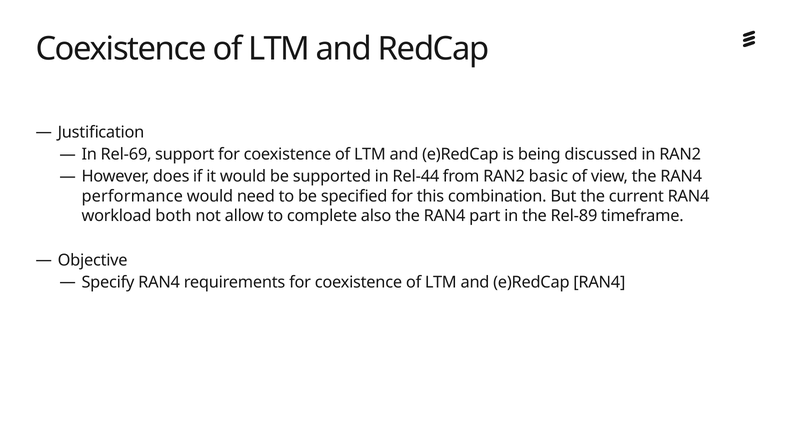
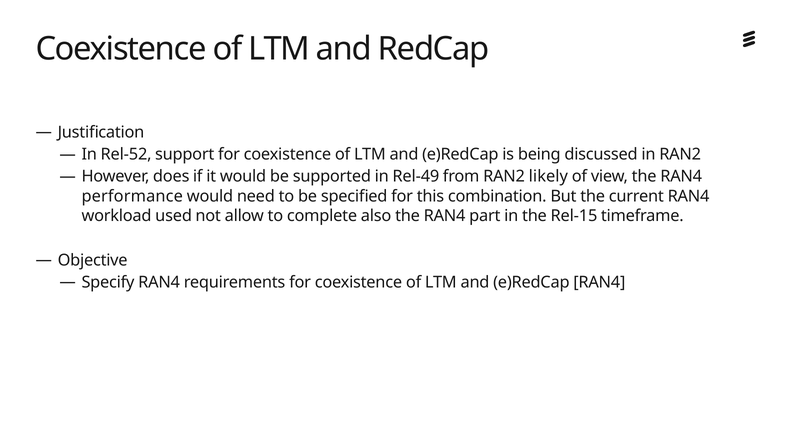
Rel-69: Rel-69 -> Rel-52 (126, 154)
Rel-44: Rel-44 -> Rel-49 (416, 177)
basic: basic -> likely (548, 177)
both: both -> used (174, 216)
Rel-89: Rel-89 -> Rel-15 (574, 216)
